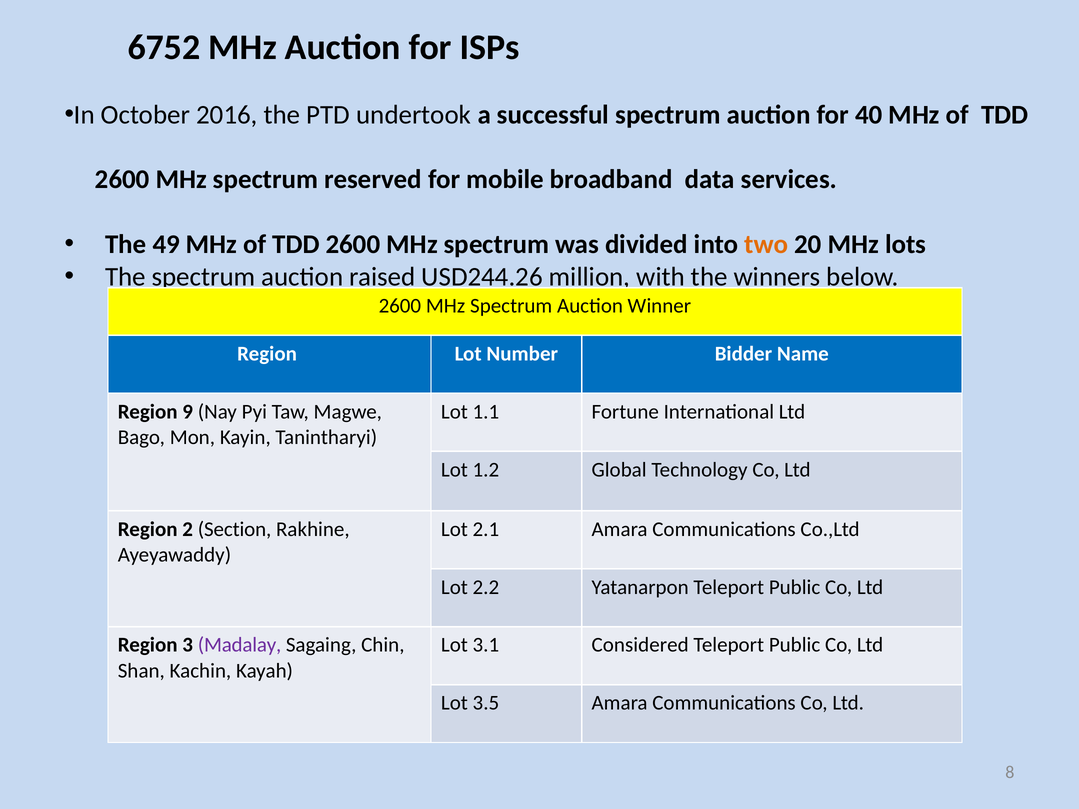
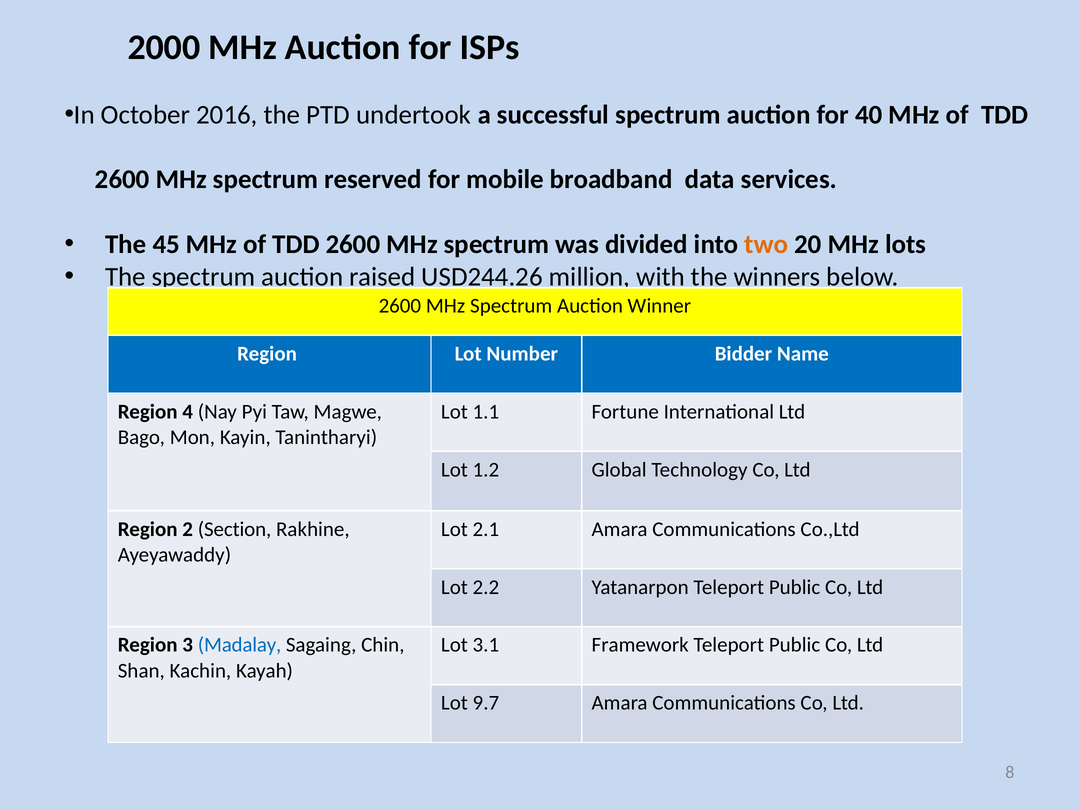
6752: 6752 -> 2000 (164, 47)
49: 49 -> 45 (166, 244)
9: 9 -> 4 (188, 412)
Madalay colour: purple -> blue (240, 645)
Considered: Considered -> Framework (640, 645)
3.5: 3.5 -> 9.7 (486, 703)
